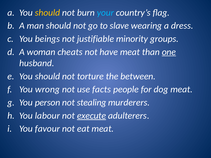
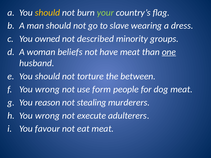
your colour: light blue -> light green (105, 13)
beings: beings -> owned (48, 39)
justifiable: justifiable -> described (95, 39)
cheats: cheats -> beliefs (70, 52)
facts: facts -> form (102, 90)
person: person -> reason (48, 103)
labour: labour -> wrong (47, 116)
execute underline: present -> none (92, 116)
